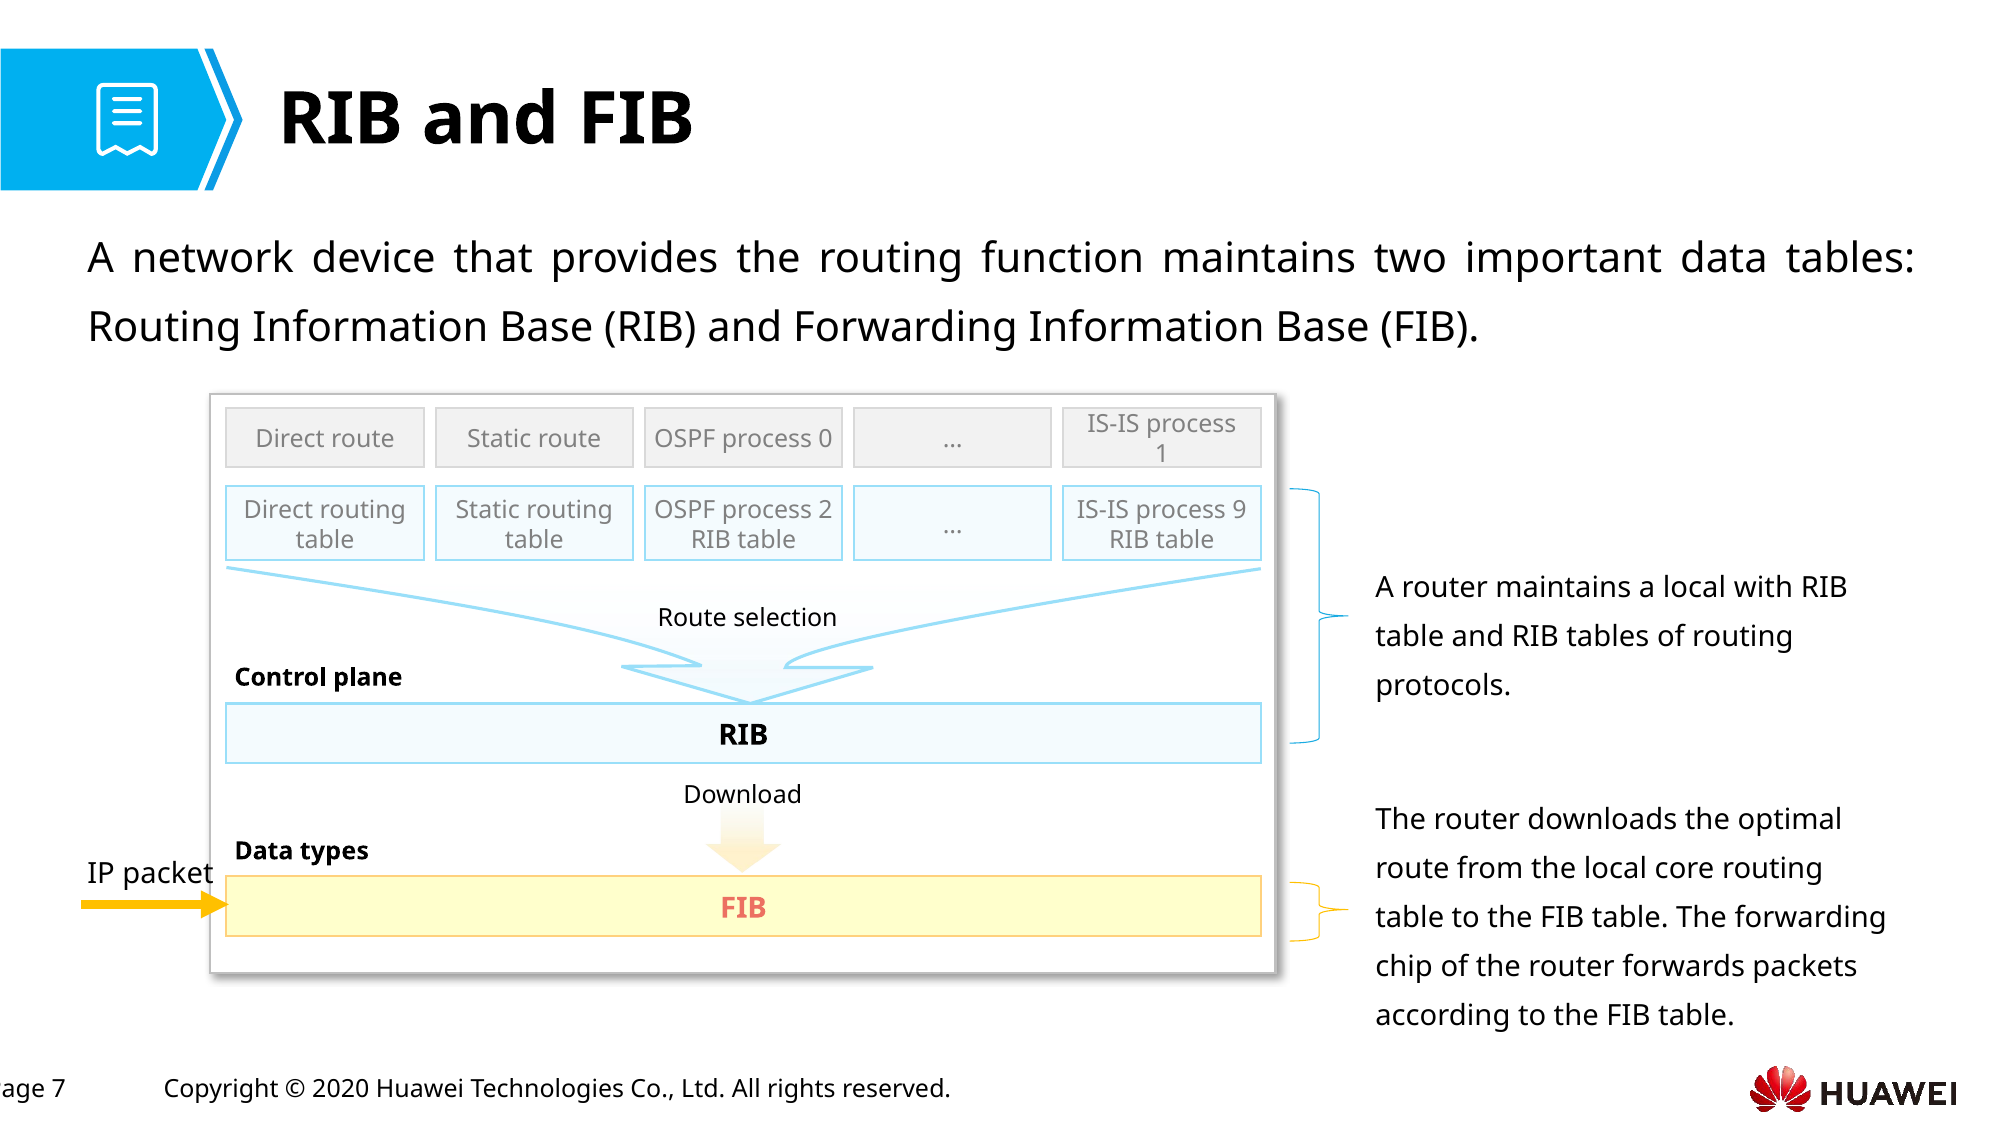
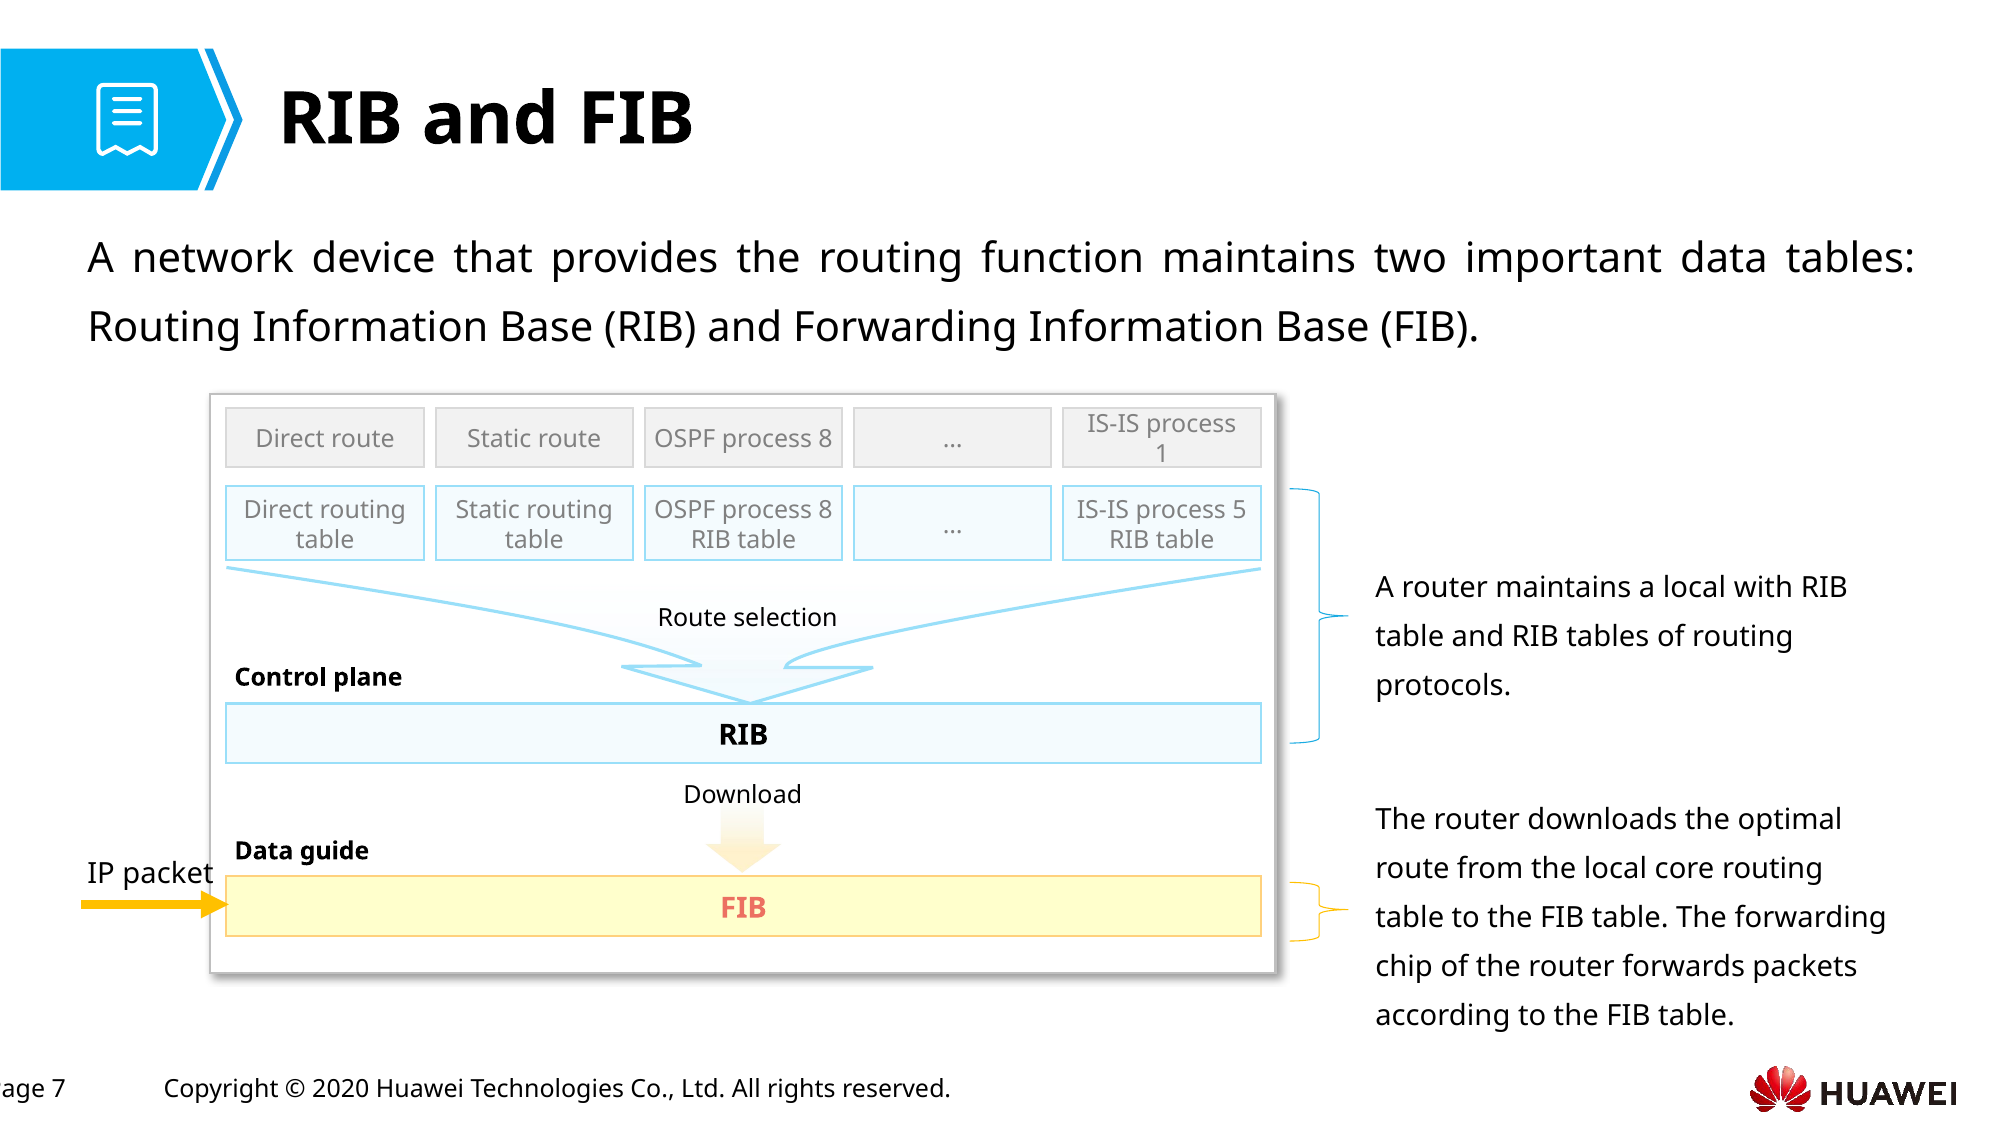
0: 0 -> 8 (826, 439)
2: 2 -> 8 (826, 510)
9: 9 -> 5 (1240, 510)
types: types -> guide (335, 851)
